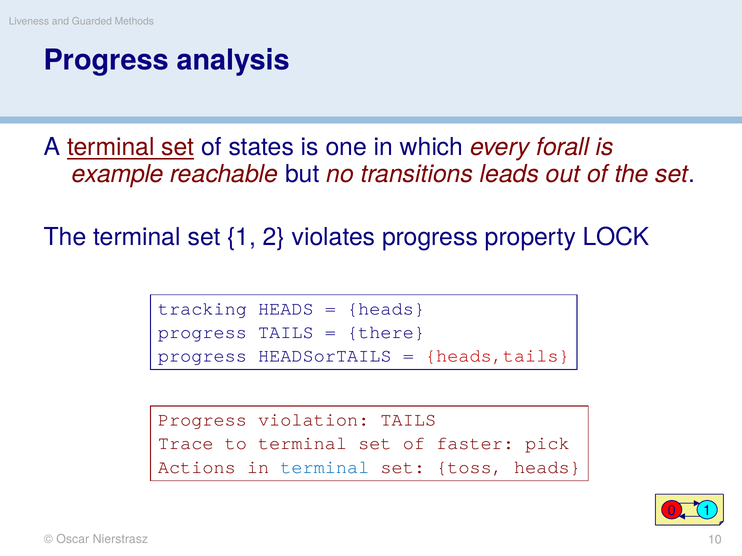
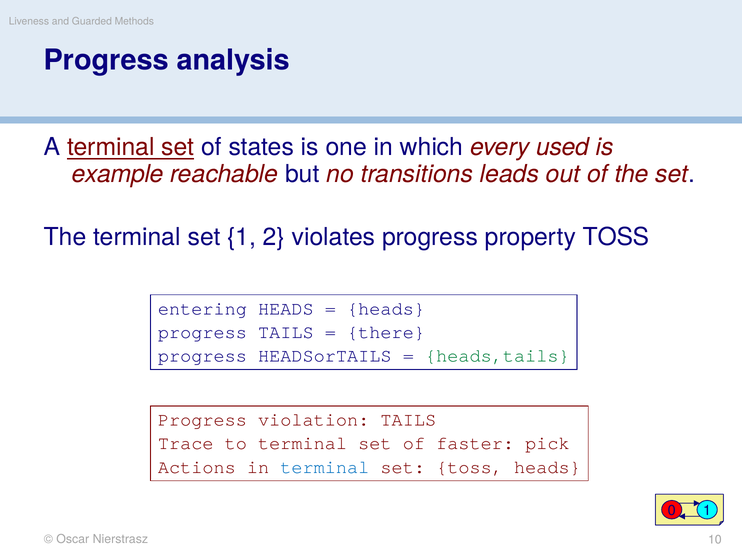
forall: forall -> used (563, 147)
property LOCK: LOCK -> TOSS (616, 237)
tracking: tracking -> entering (202, 309)
heads,tails colour: red -> green (497, 356)
